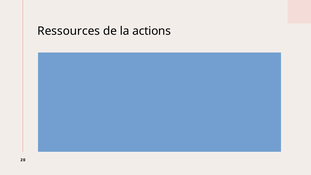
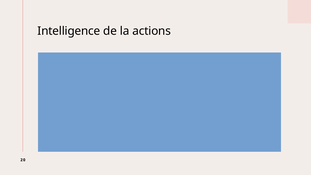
Ressources: Ressources -> Intelligence (69, 31)
